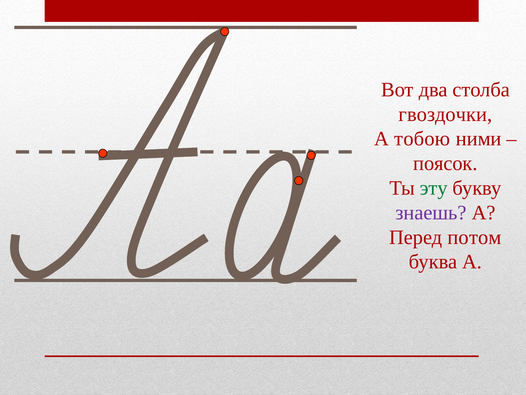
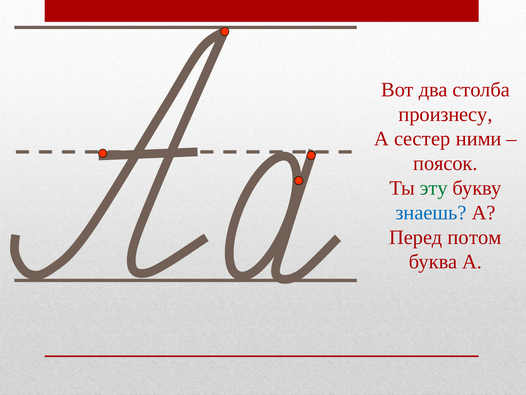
гвоздочки: гвоздочки -> произнесу (446, 114)
тобою: тобою -> сестер (422, 139)
знаешь colour: purple -> blue (431, 212)
